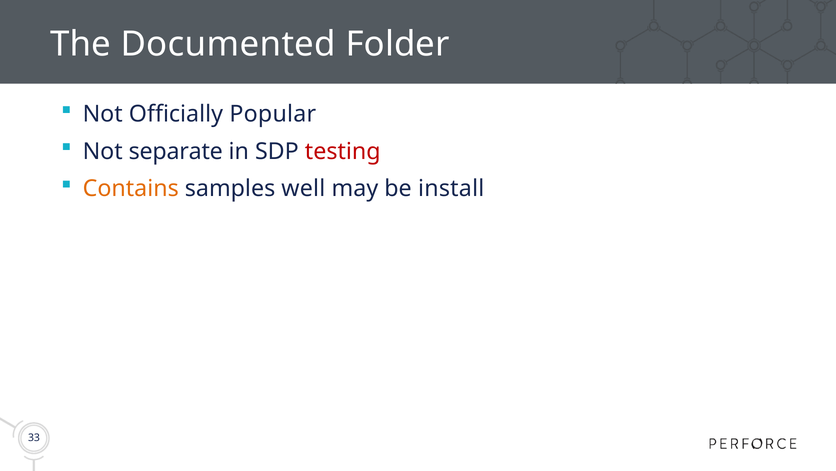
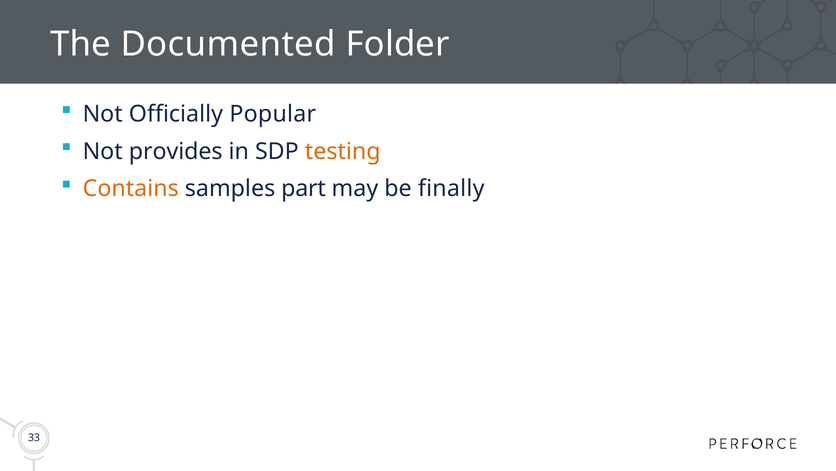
separate: separate -> provides (176, 151)
testing colour: red -> orange (343, 151)
well: well -> part (304, 188)
install: install -> finally (451, 188)
